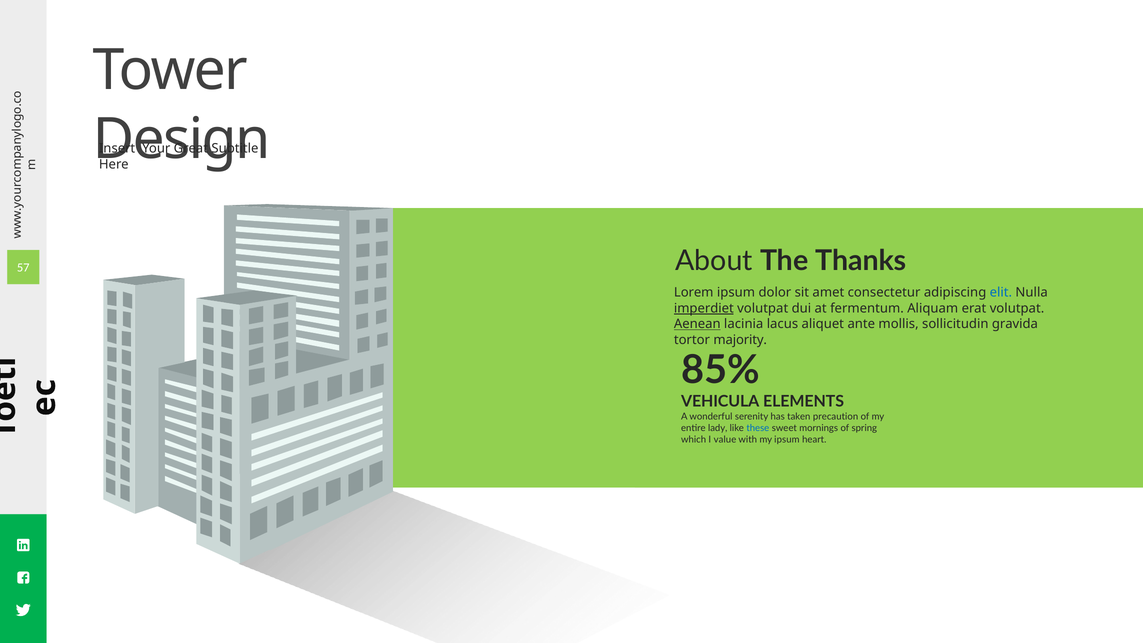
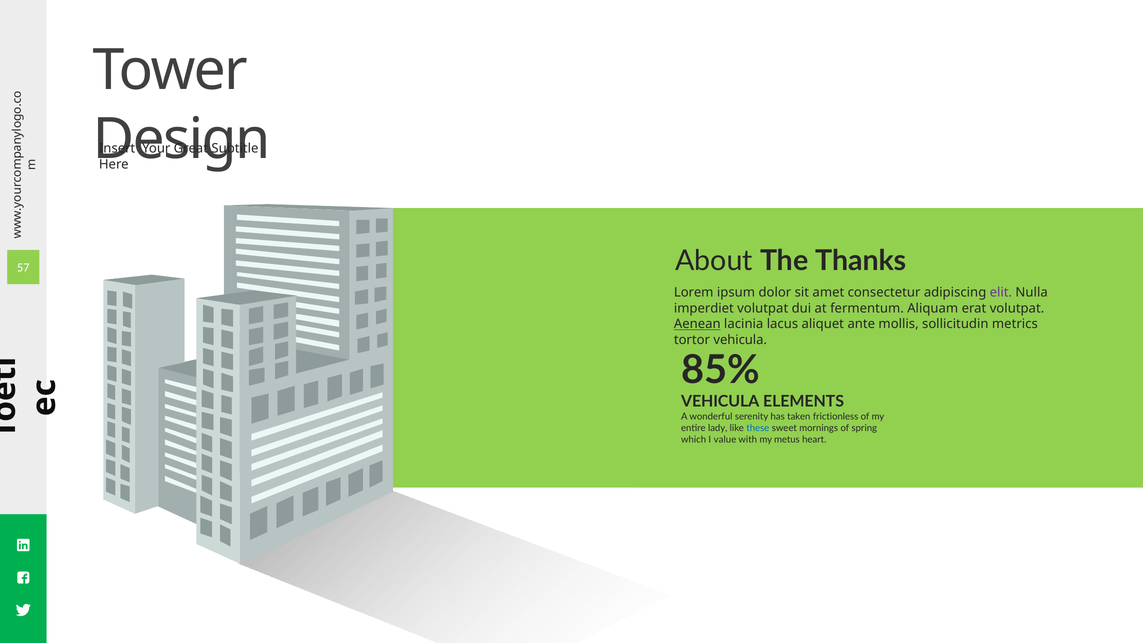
elit colour: blue -> purple (1001, 293)
imperdiet underline: present -> none (704, 308)
gravida: gravida -> metrics (1015, 324)
tortor majority: majority -> vehicula (740, 340)
precaution: precaution -> frictionless (836, 417)
my ipsum: ipsum -> metus (787, 440)
